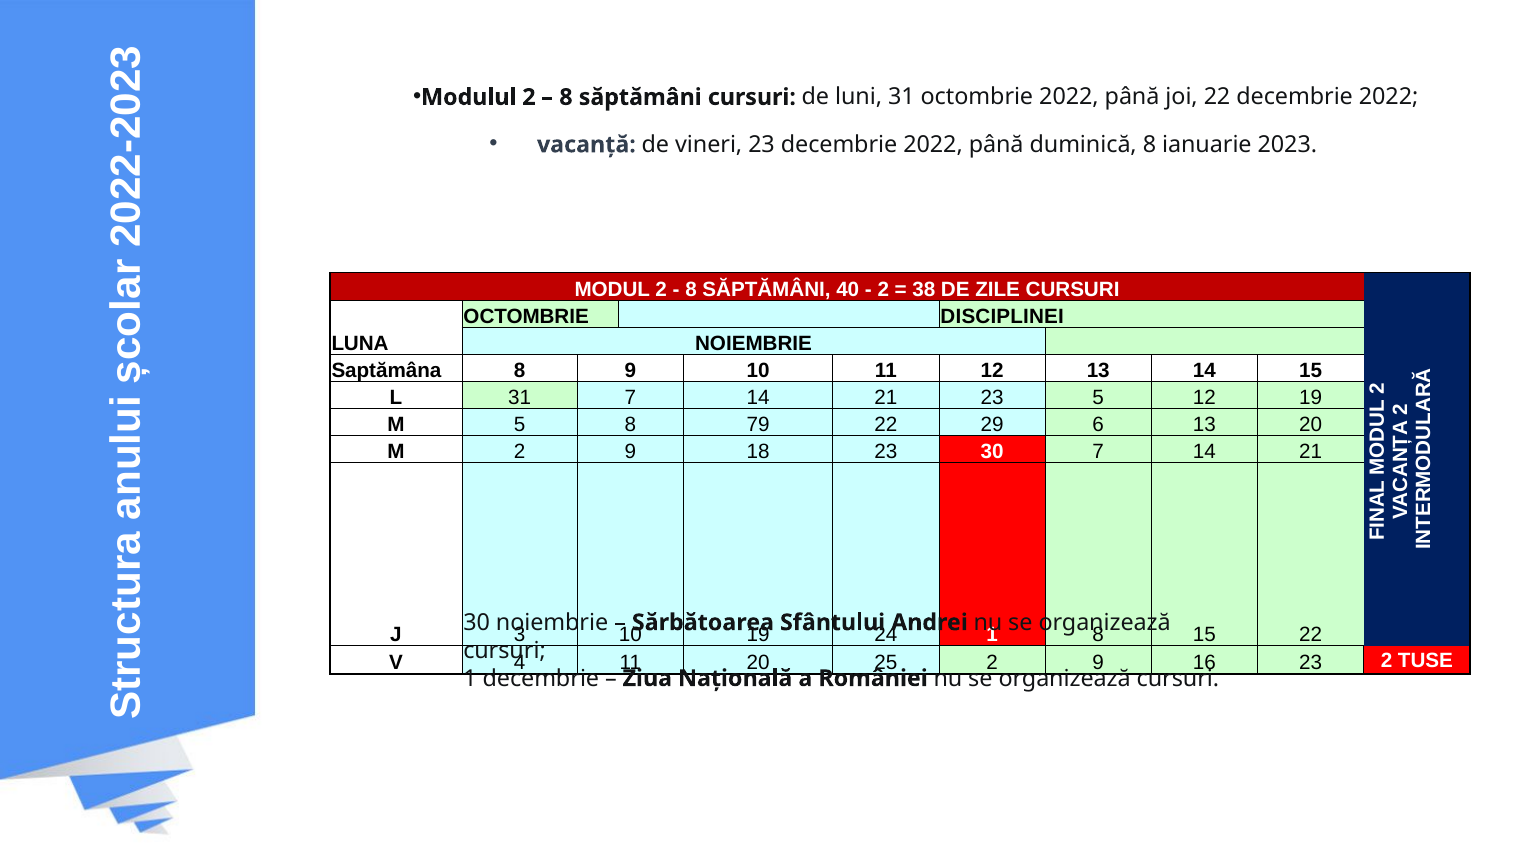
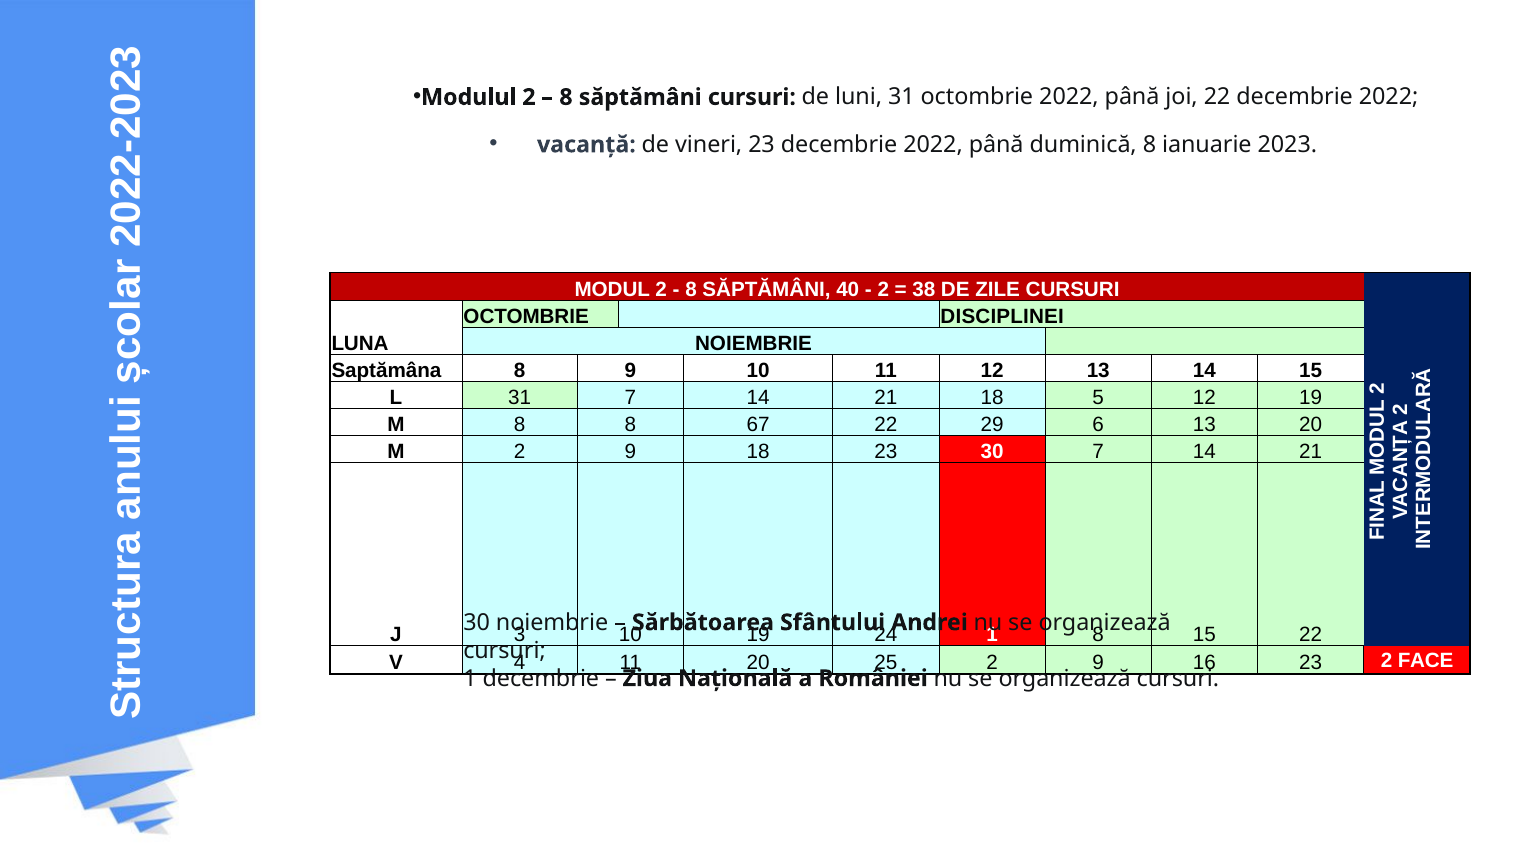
21 23: 23 -> 18 (992, 397)
M 5: 5 -> 8 (520, 424)
79: 79 -> 67 (758, 424)
TUSE: TUSE -> FACE (1426, 661)
